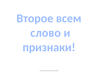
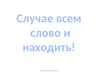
Второе: Второе -> Случае (35, 18)
признаки: признаки -> находить (49, 47)
